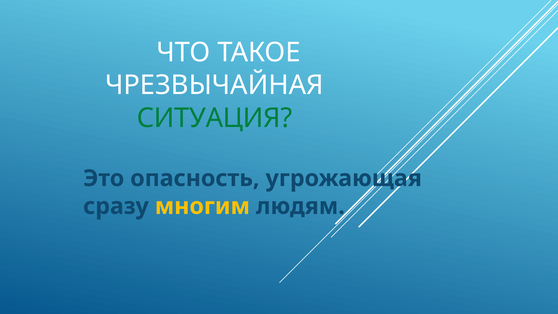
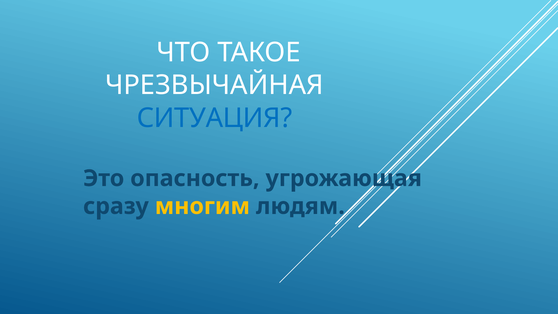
СИТУАЦИЯ colour: green -> blue (214, 118)
